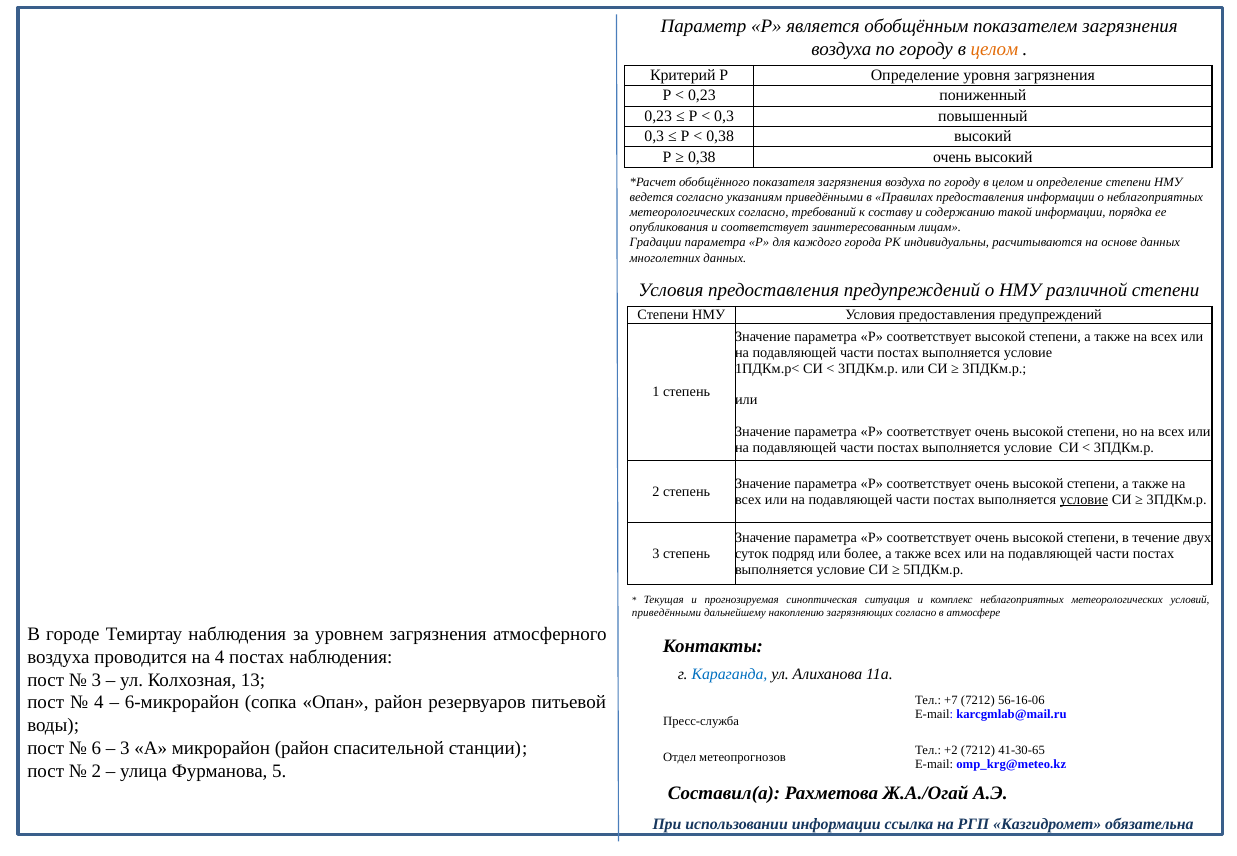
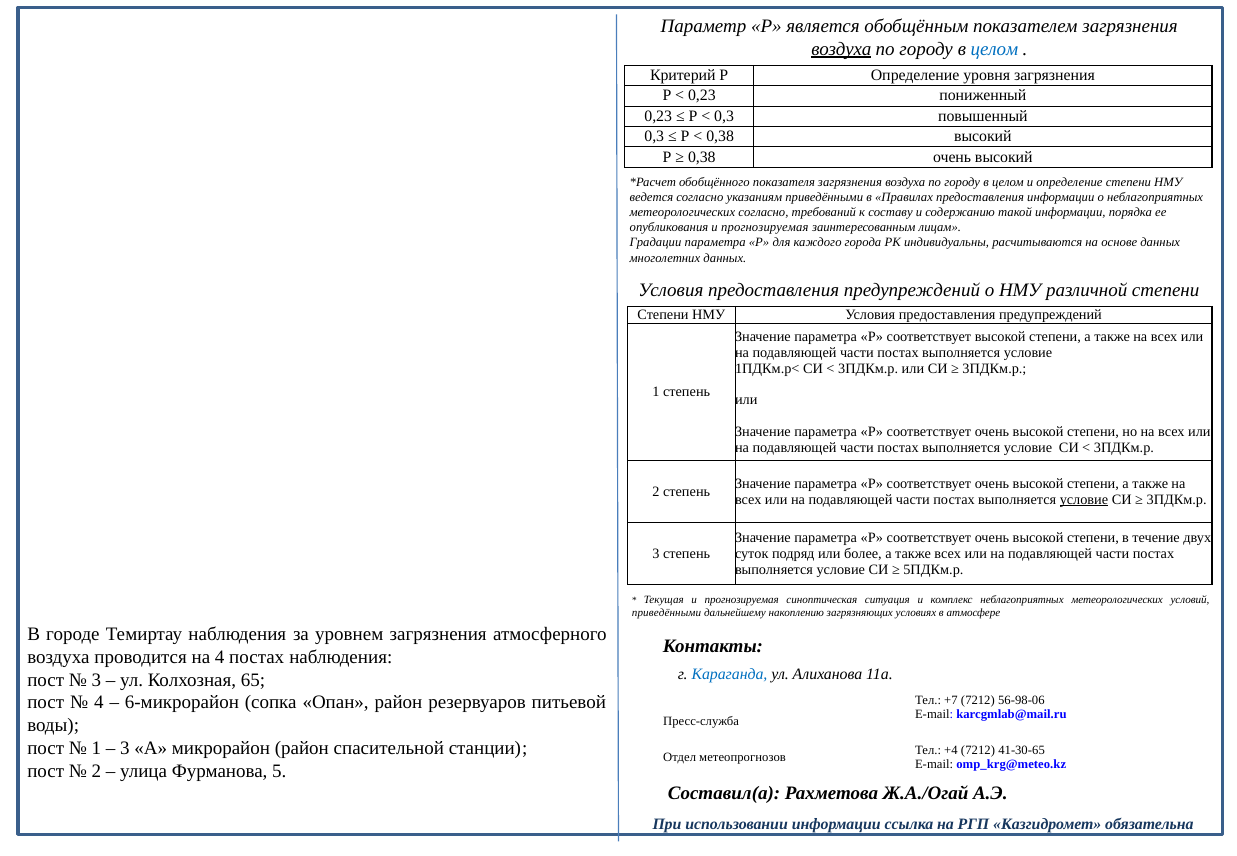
воздуха underline: none -> present (841, 49)
целом colour: orange -> blue (994, 49)
опубликования и соответствует: соответствует -> прогнозируемая (765, 228)
загрязняющих согласно: согласно -> условиях (916, 613)
13: 13 -> 65 (253, 680)
56-16-06: 56-16-06 -> 56-98-06 (1021, 701)
6: 6 -> 1 (96, 749)
+2: +2 -> +4 (951, 750)
